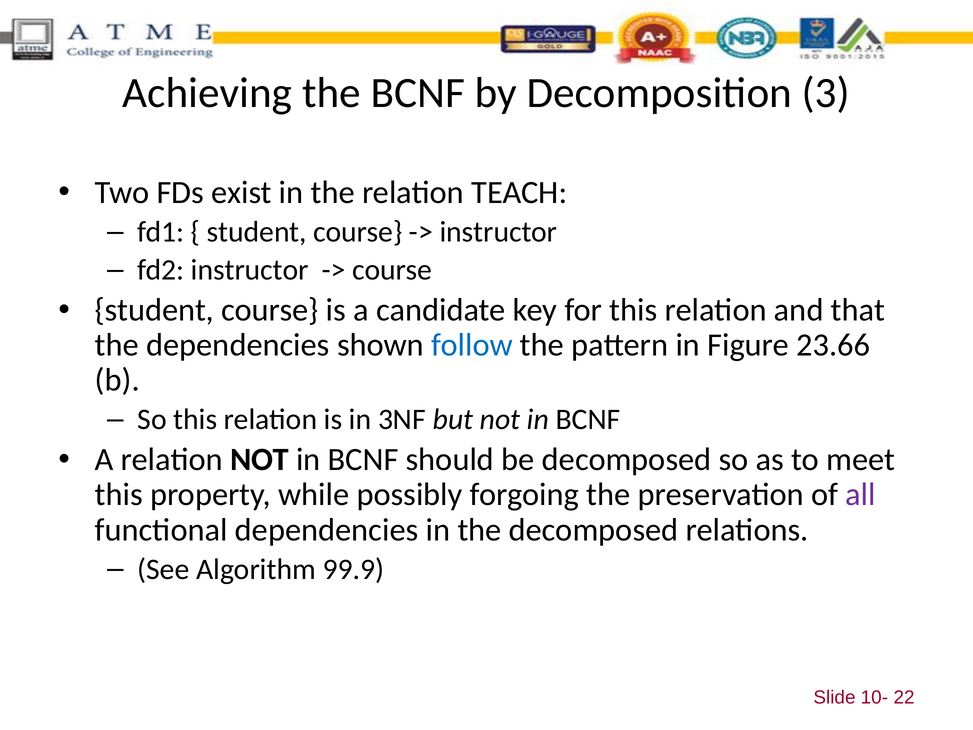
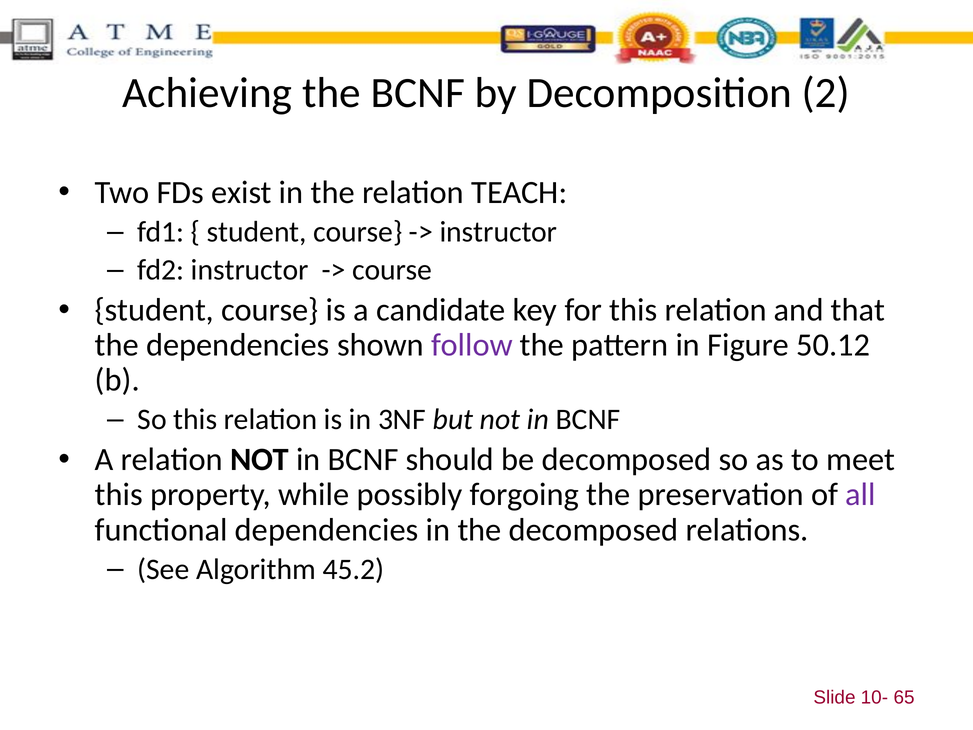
3: 3 -> 2 (826, 93)
follow colour: blue -> purple (472, 345)
23.66: 23.66 -> 50.12 (833, 345)
99.9: 99.9 -> 45.2 (353, 569)
22: 22 -> 65 (904, 697)
